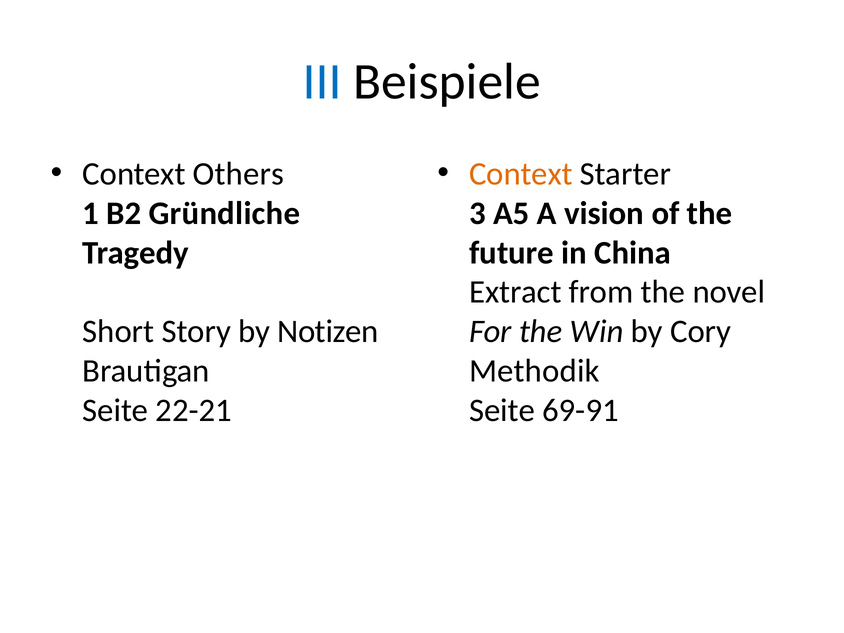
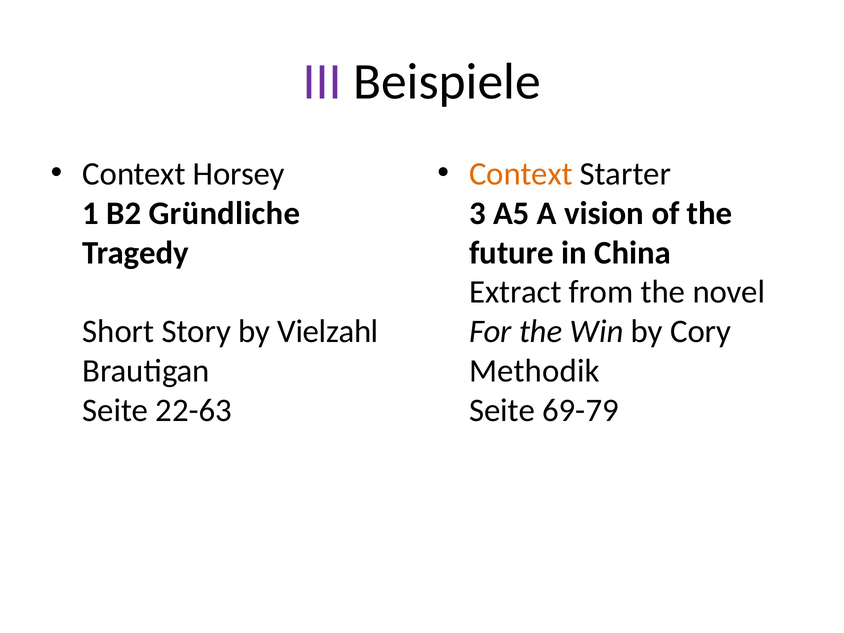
III colour: blue -> purple (322, 82)
Others: Others -> Horsey (239, 174)
Notizen: Notizen -> Vielzahl (328, 332)
22-21: 22-21 -> 22-63 (194, 410)
69-91: 69-91 -> 69-79 (581, 410)
